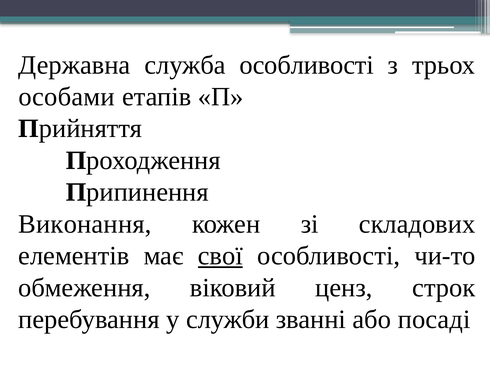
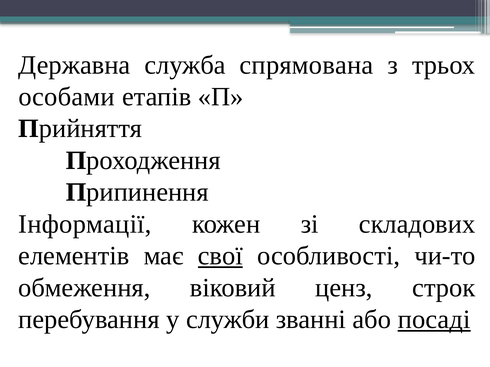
служба особливості: особливості -> спрямована (306, 65)
Виконання: Виконання -> Інформації (85, 224)
посаді underline: none -> present (434, 320)
